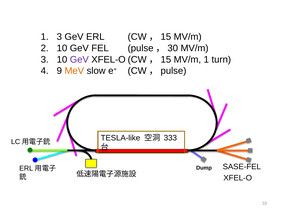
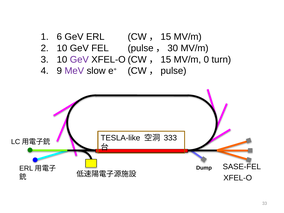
3: 3 -> 6 (59, 37)
MV/m 1: 1 -> 0 (206, 60)
MeV colour: orange -> purple (74, 71)
